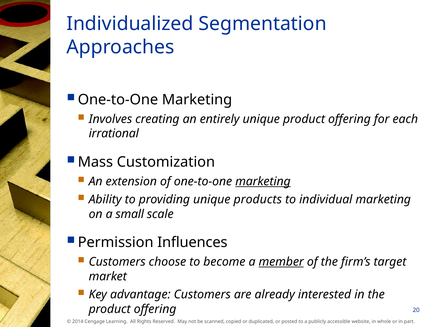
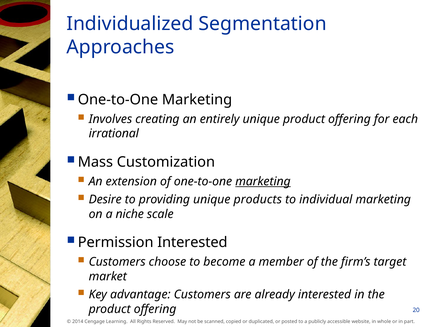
Ability: Ability -> Desire (105, 200)
small: small -> niche (130, 214)
Permission Influences: Influences -> Interested (192, 242)
member underline: present -> none (281, 262)
